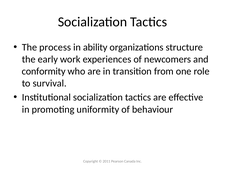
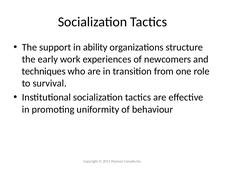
process: process -> support (55, 47)
conformity: conformity -> techniques (44, 71)
